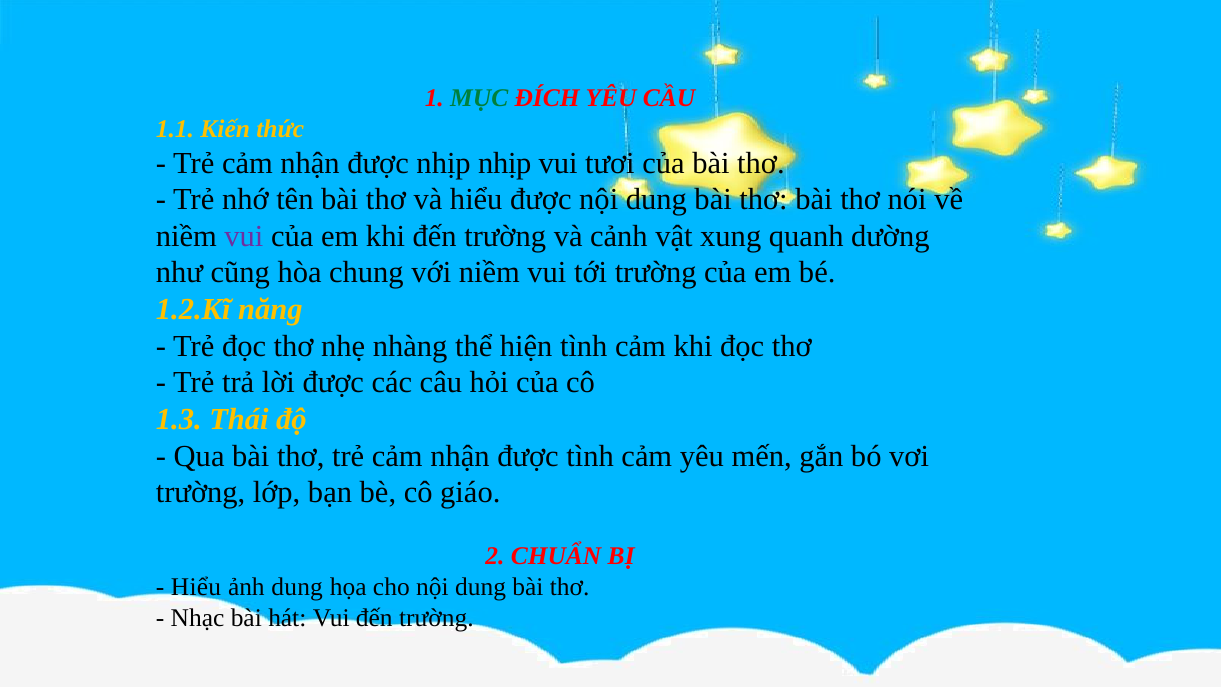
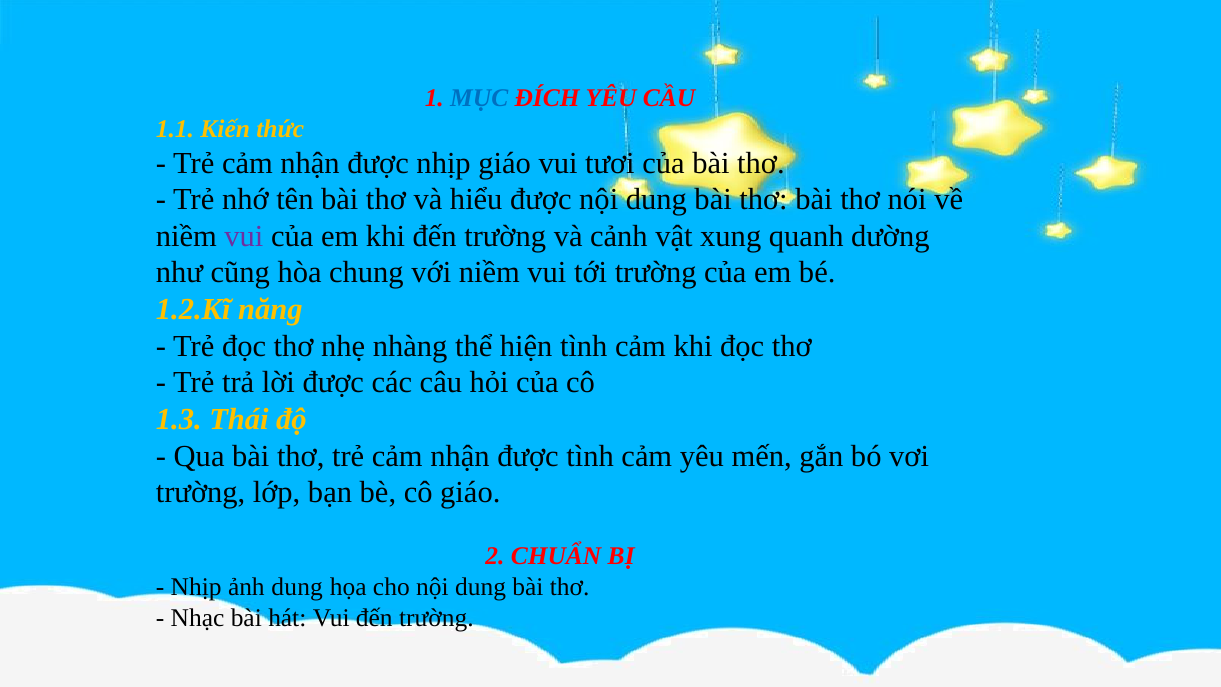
MỤC colour: green -> blue (479, 98)
nhịp nhịp: nhịp -> giáo (505, 163)
Hiểu: Hiểu -> Nhịp (196, 587)
